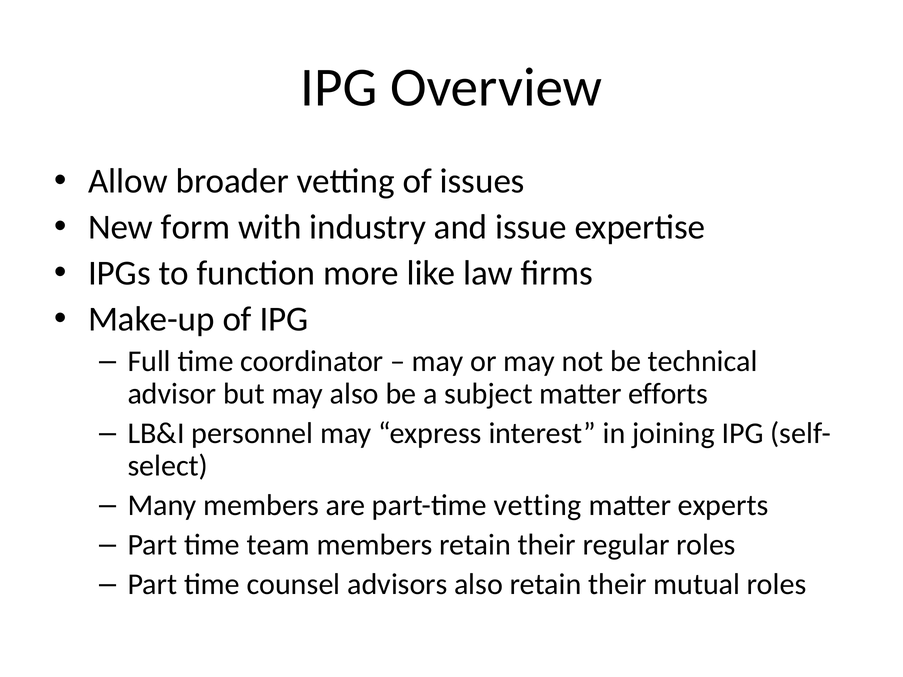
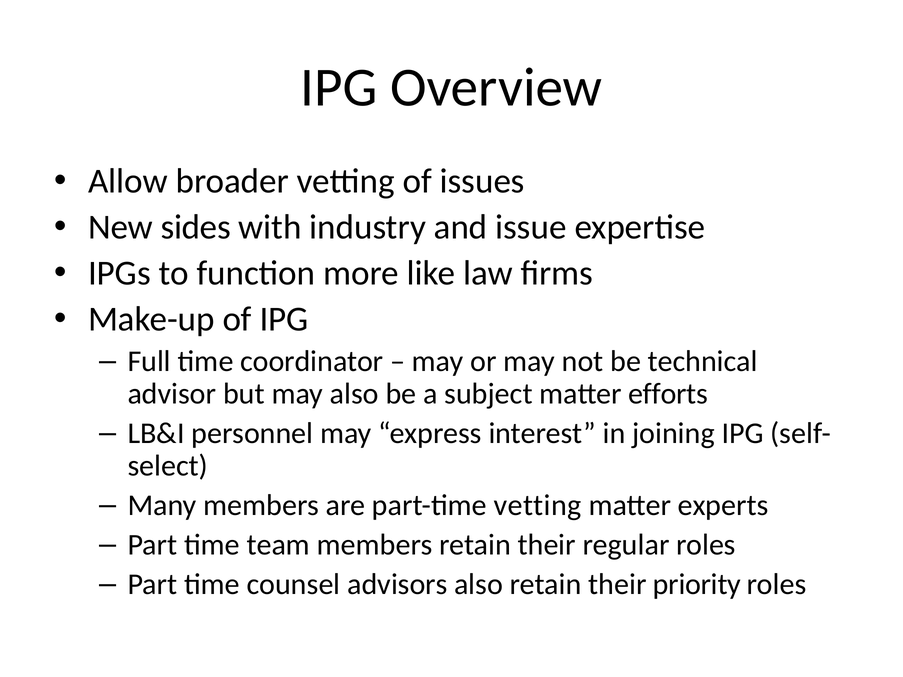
form: form -> sides (196, 227)
mutual: mutual -> priority (697, 585)
